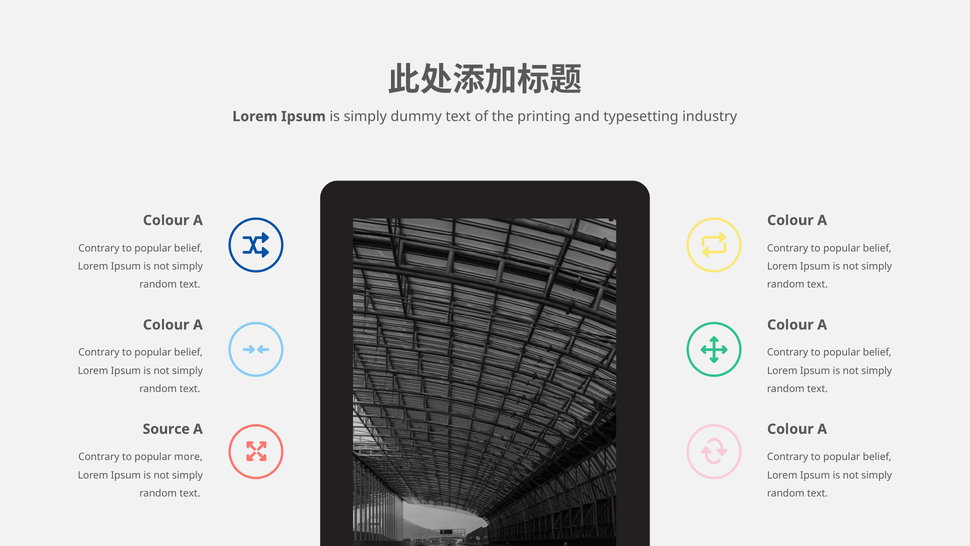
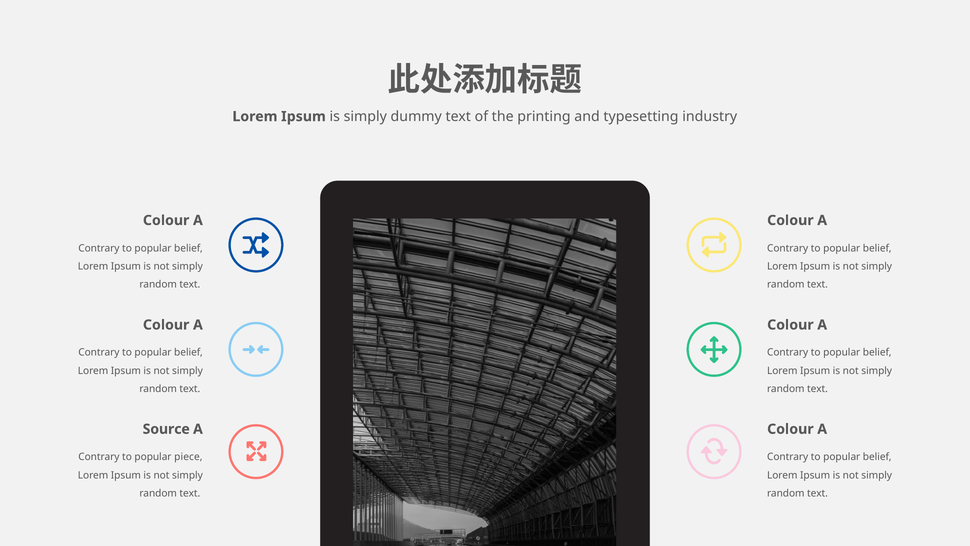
more: more -> piece (188, 457)
